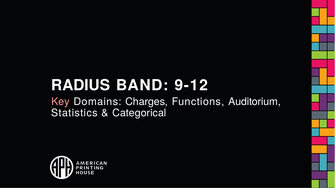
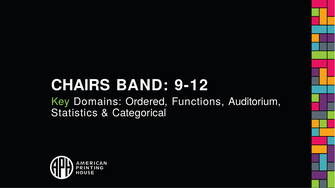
RADIUS: RADIUS -> CHAIRS (81, 86)
Key colour: pink -> light green (60, 102)
Charges: Charges -> Ordered (147, 102)
